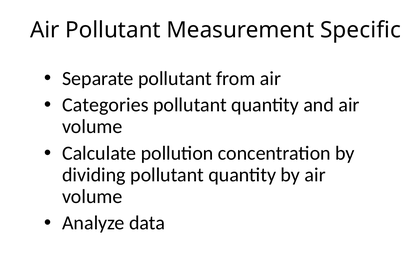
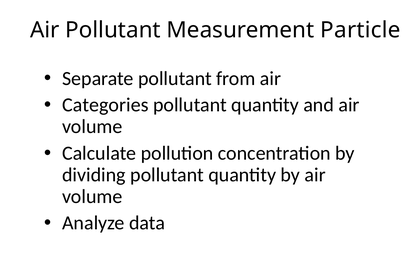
Specific: Specific -> Particle (360, 30)
